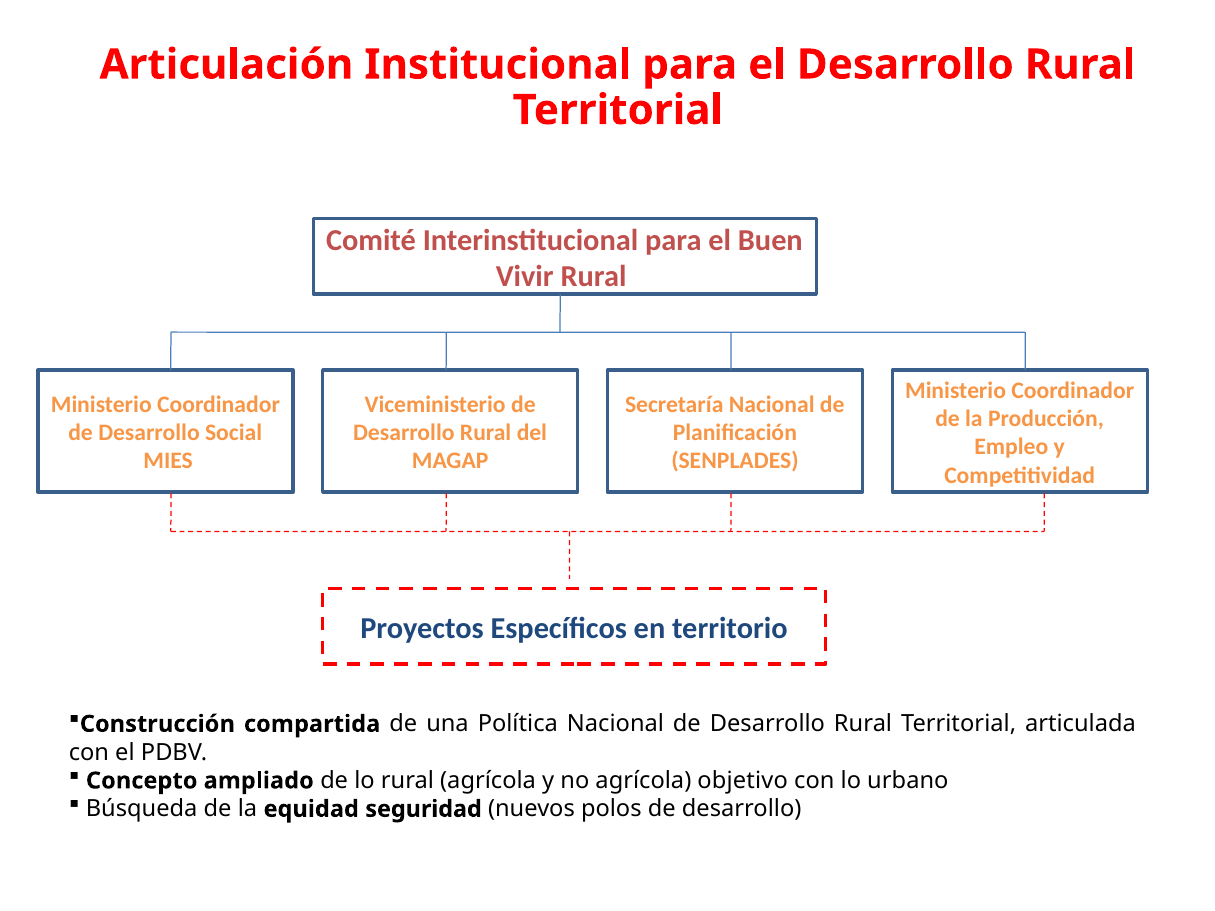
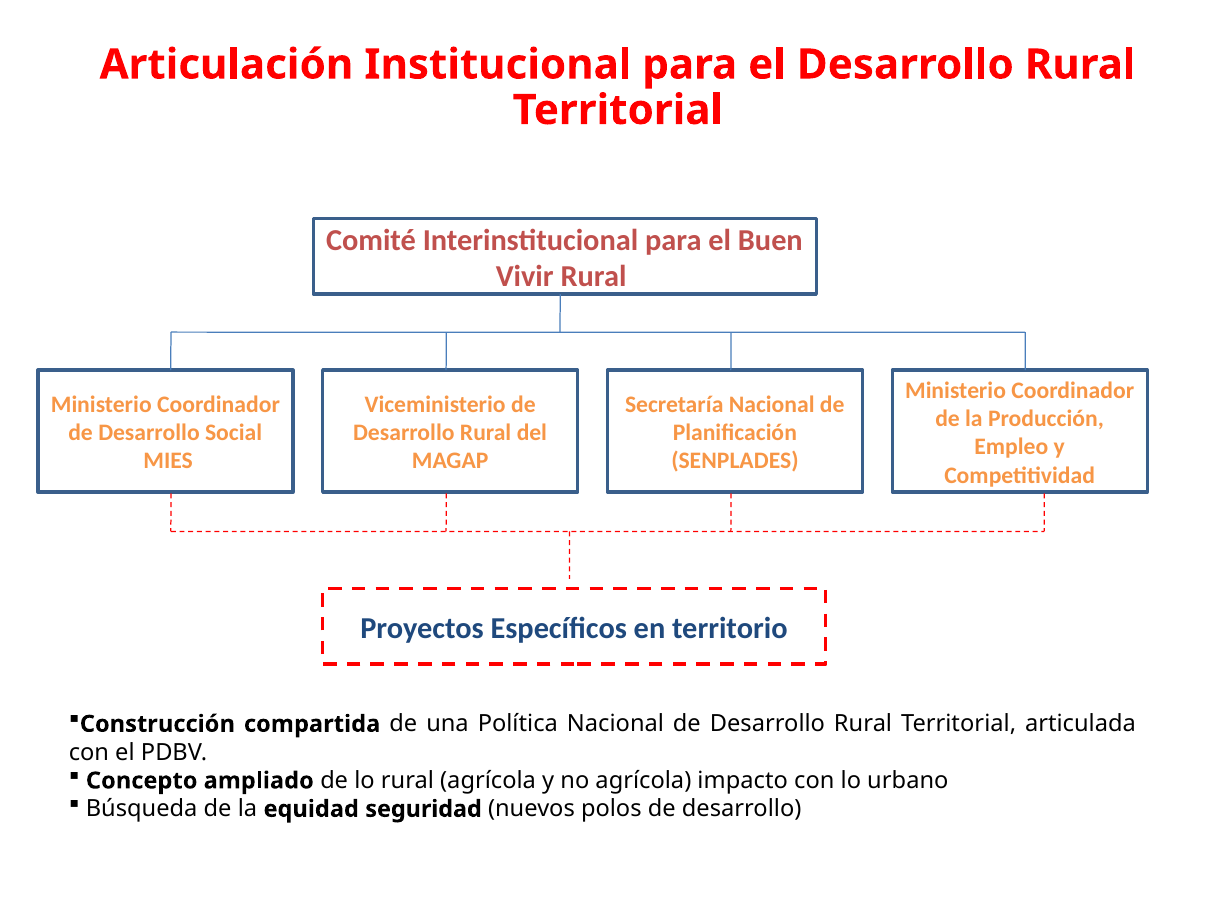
objetivo: objetivo -> impacto (743, 781)
